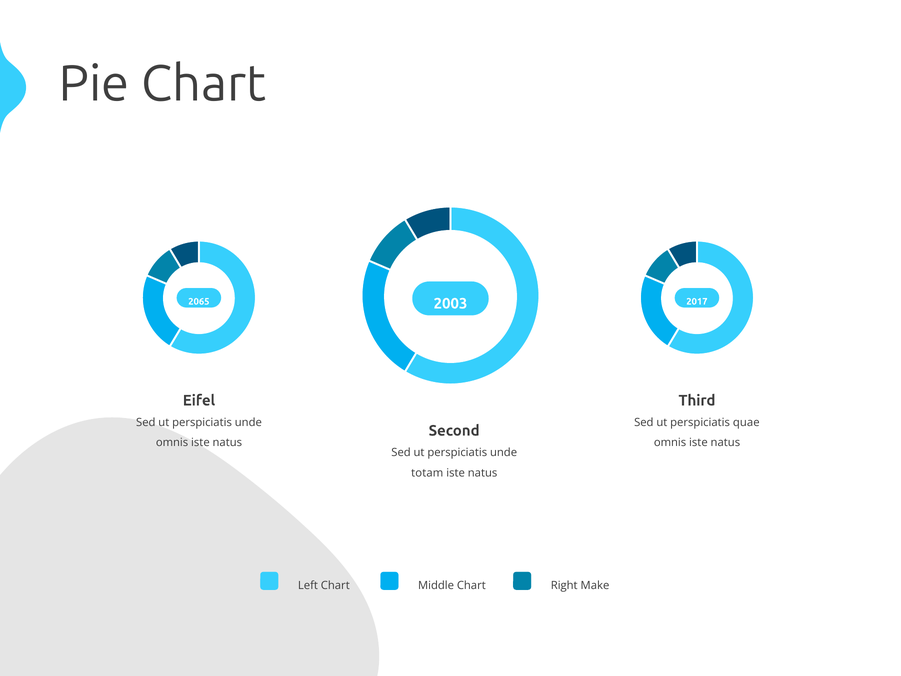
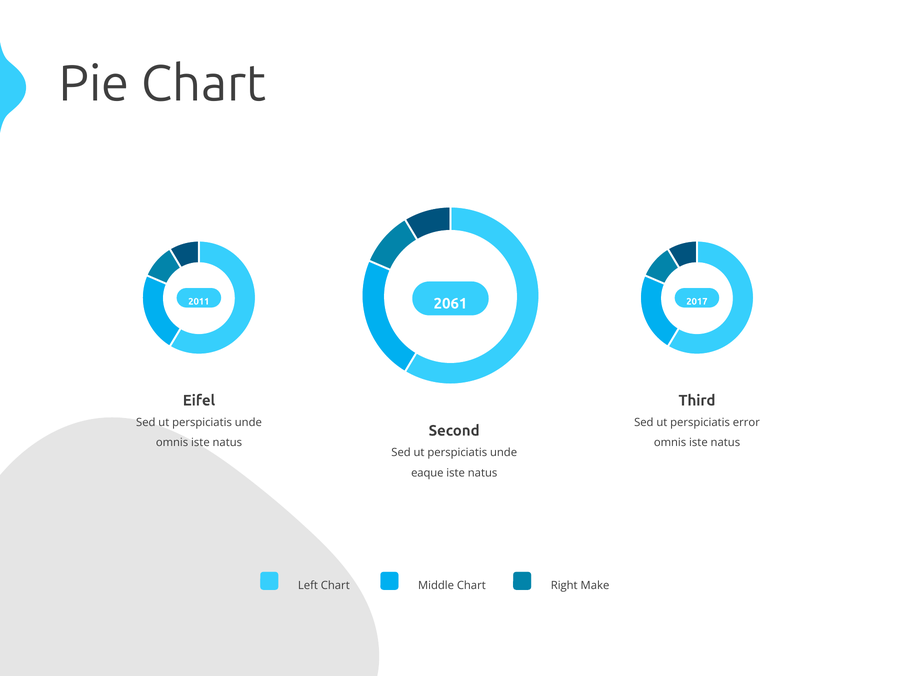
2003: 2003 -> 2061 (450, 303)
2065: 2065 -> 2011 (199, 301)
quae: quae -> error (746, 422)
totam: totam -> eaque (427, 473)
